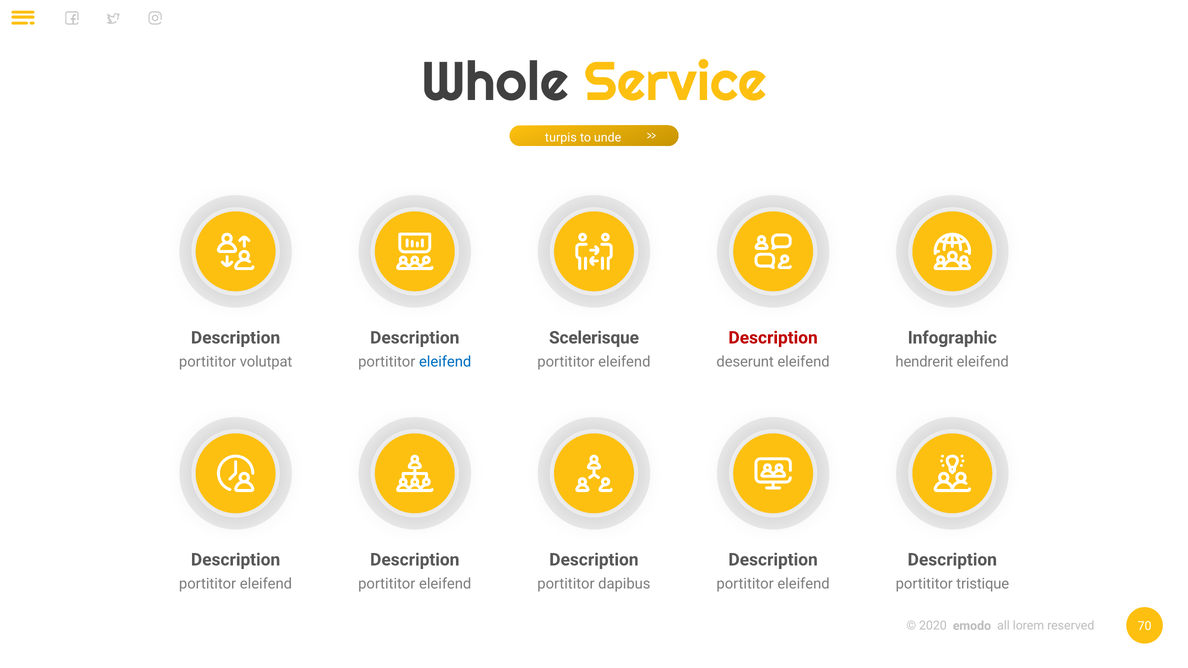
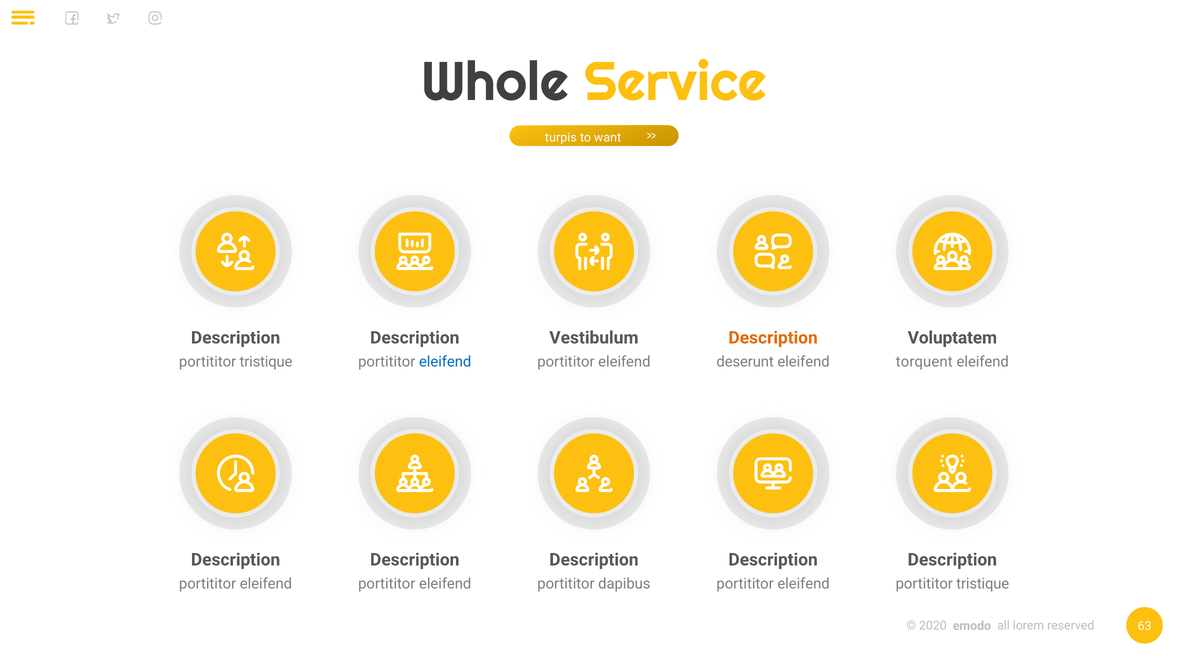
unde: unde -> want (608, 138)
Scelerisque: Scelerisque -> Vestibulum (594, 338)
Description colour: red -> orange (773, 338)
Infographic: Infographic -> Voluptatem (952, 338)
volutpat: volutpat -> tristique (266, 362)
hendrerit: hendrerit -> torquent (924, 362)
70: 70 -> 63 (1145, 626)
